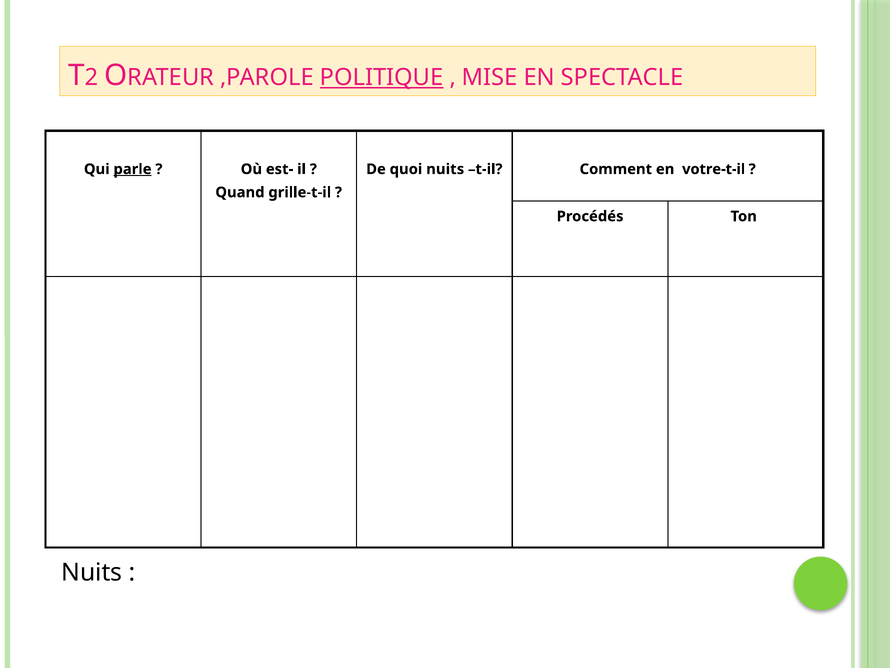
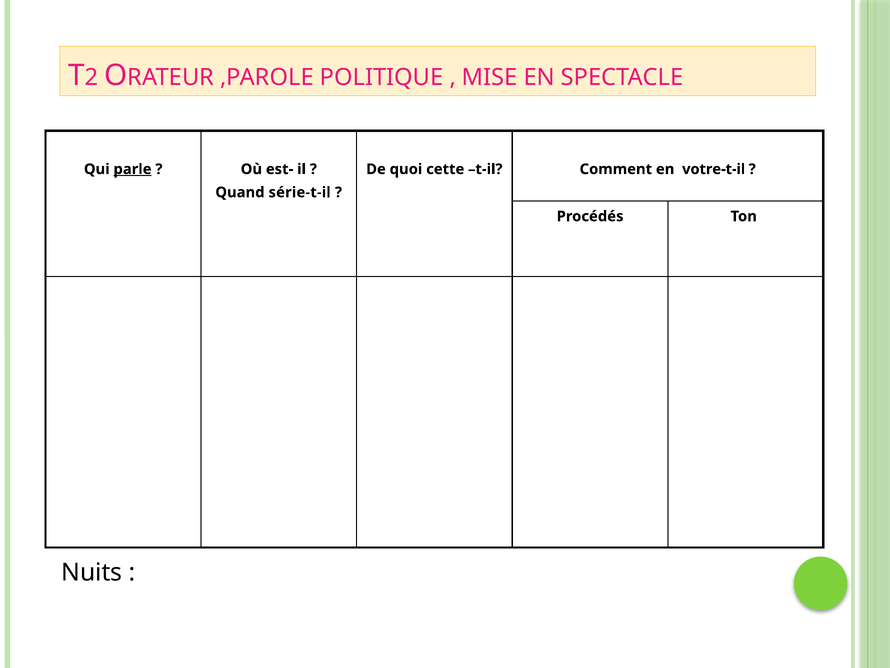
POLITIQUE underline: present -> none (382, 77)
quoi nuits: nuits -> cette (445, 169)
grille-t-il: grille-t-il -> série-t-il (300, 192)
